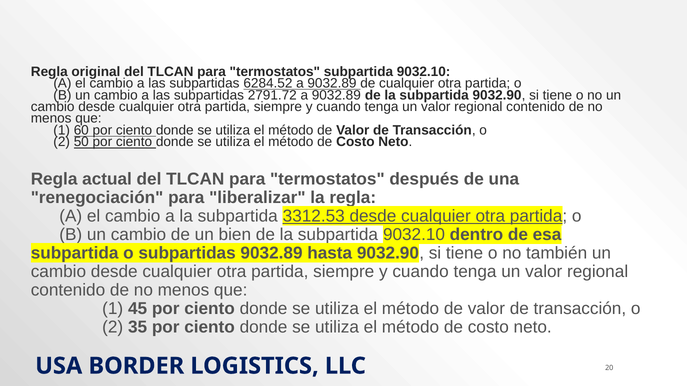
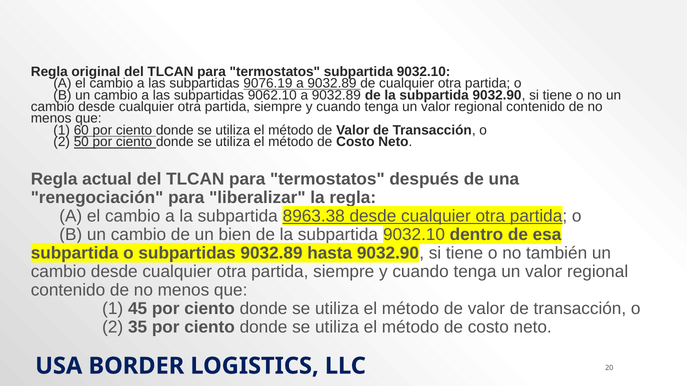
6284.52: 6284.52 -> 9076.19 (268, 83)
2791.72: 2791.72 -> 9062.10 (272, 95)
3312.53: 3312.53 -> 8963.38 (314, 216)
